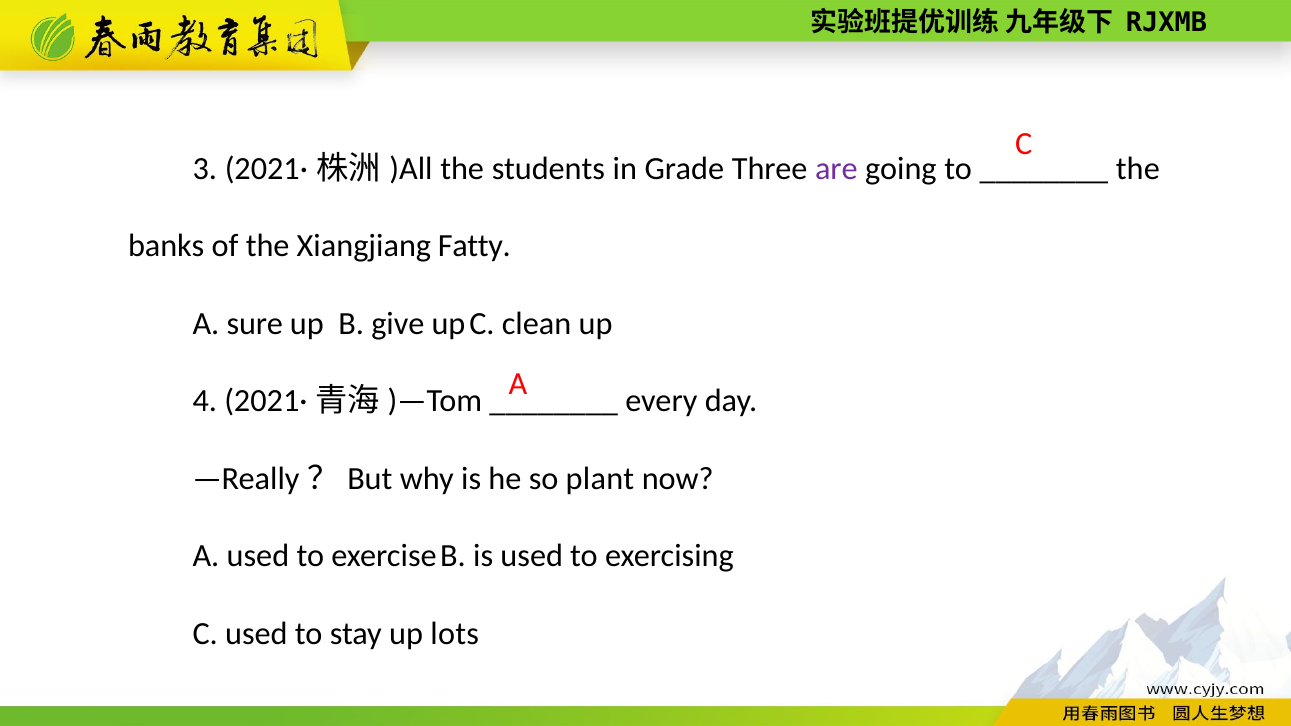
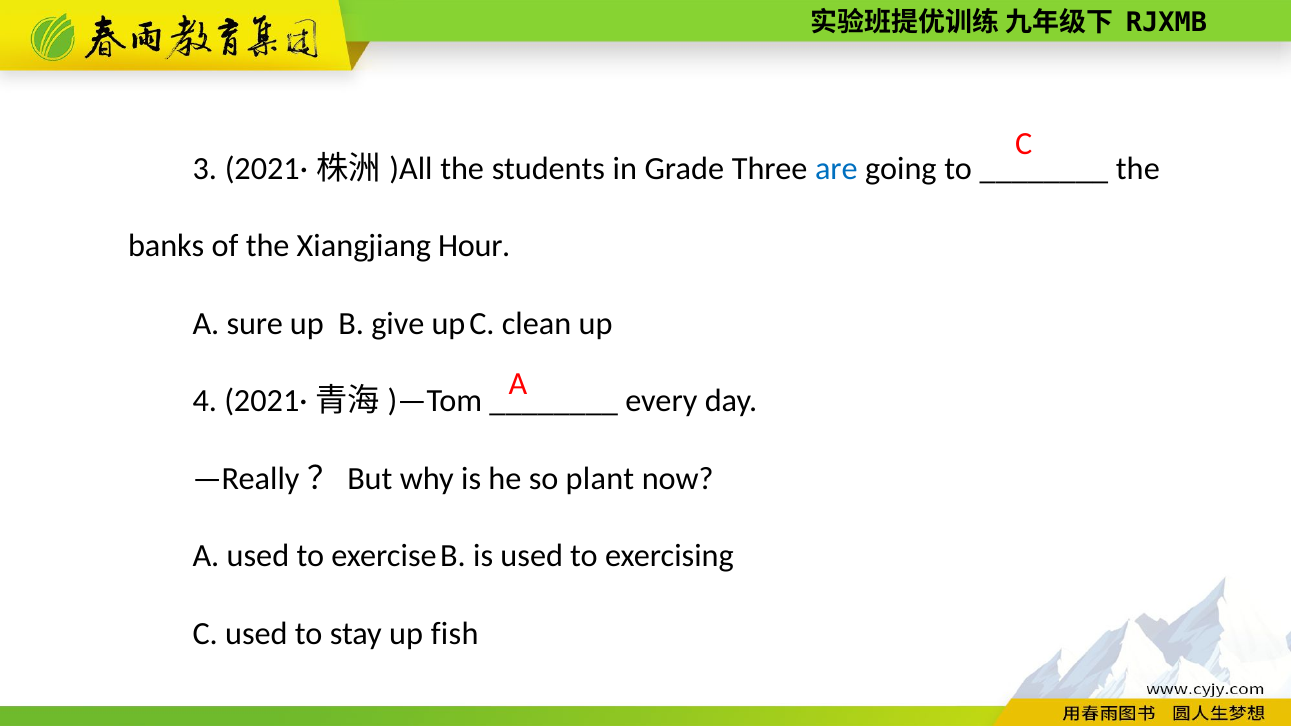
are colour: purple -> blue (836, 169)
Fatty: Fatty -> Hour (474, 246)
lots: lots -> fish (455, 634)
